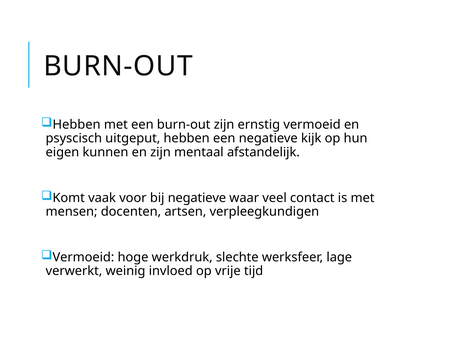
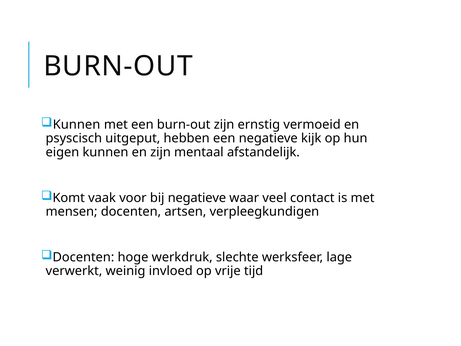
Hebben: Hebben -> Kunnen (77, 124)
Vermoeid: Vermoeid -> Docenten (83, 257)
